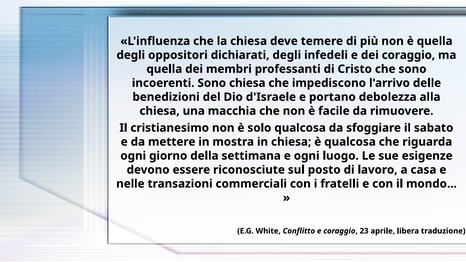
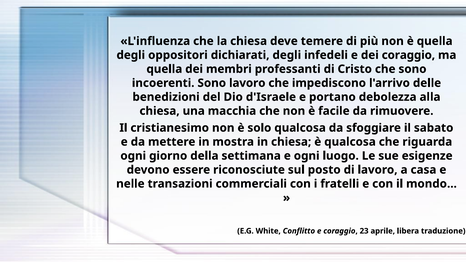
Sono chiesa: chiesa -> lavoro (247, 83)
